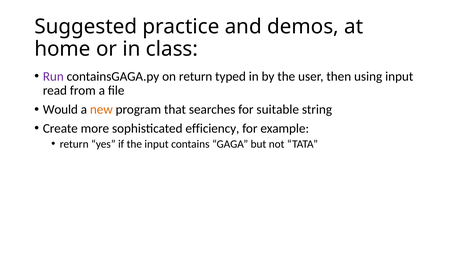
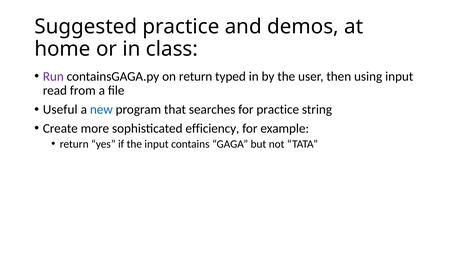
Would: Would -> Useful (60, 109)
new colour: orange -> blue (101, 109)
for suitable: suitable -> practice (278, 109)
